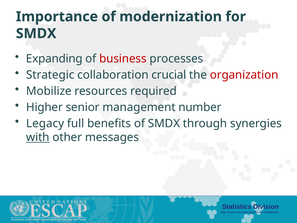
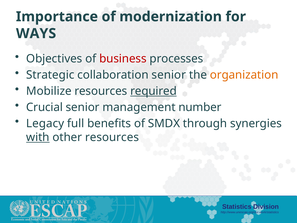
SMDX: SMDX -> WAYS (36, 33)
Expanding: Expanding -> Objectives (54, 59)
collaboration crucial: crucial -> senior (169, 75)
organization colour: red -> orange (244, 75)
required underline: none -> present (154, 91)
Higher: Higher -> Crucial (44, 107)
other messages: messages -> resources (112, 137)
